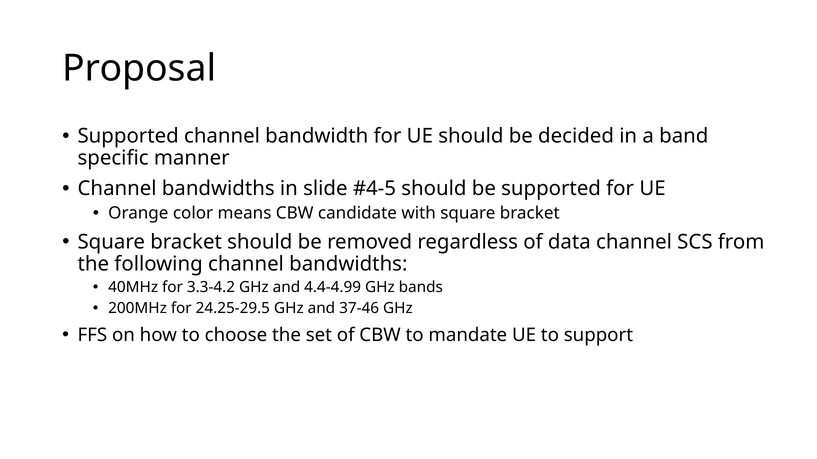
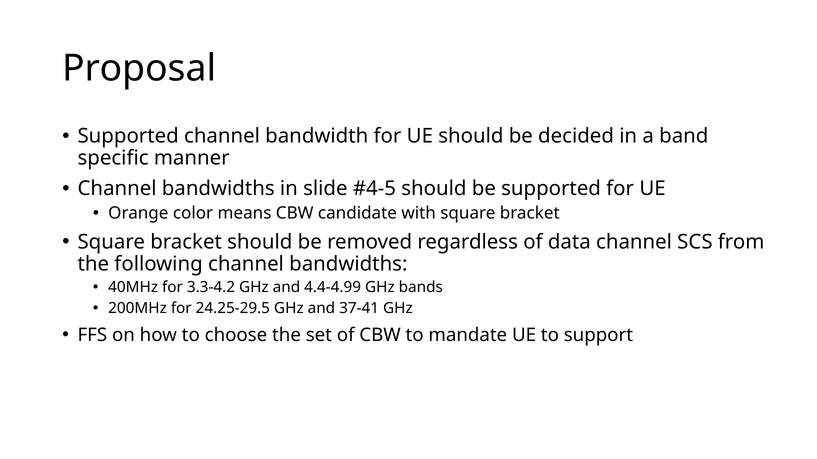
37-46: 37-46 -> 37-41 (359, 309)
